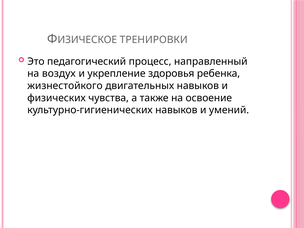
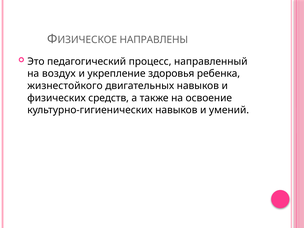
ТРЕНИРОВКИ: ТРЕНИРОВКИ -> НАПРАВЛЕНЫ (154, 40)
чувства: чувства -> средств (109, 98)
